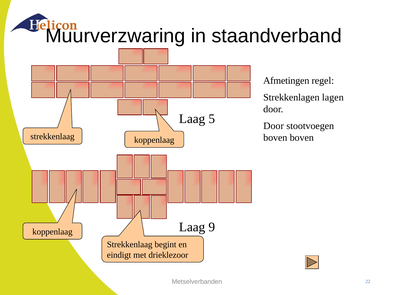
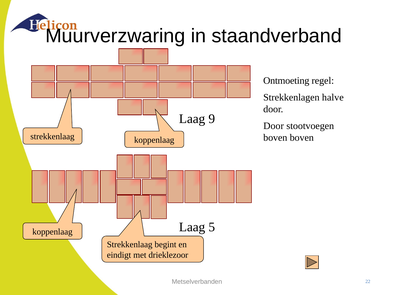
Afmetingen: Afmetingen -> Ontmoeting (286, 81)
lagen: lagen -> halve (333, 98)
5: 5 -> 9 (212, 119)
9: 9 -> 5 (212, 227)
